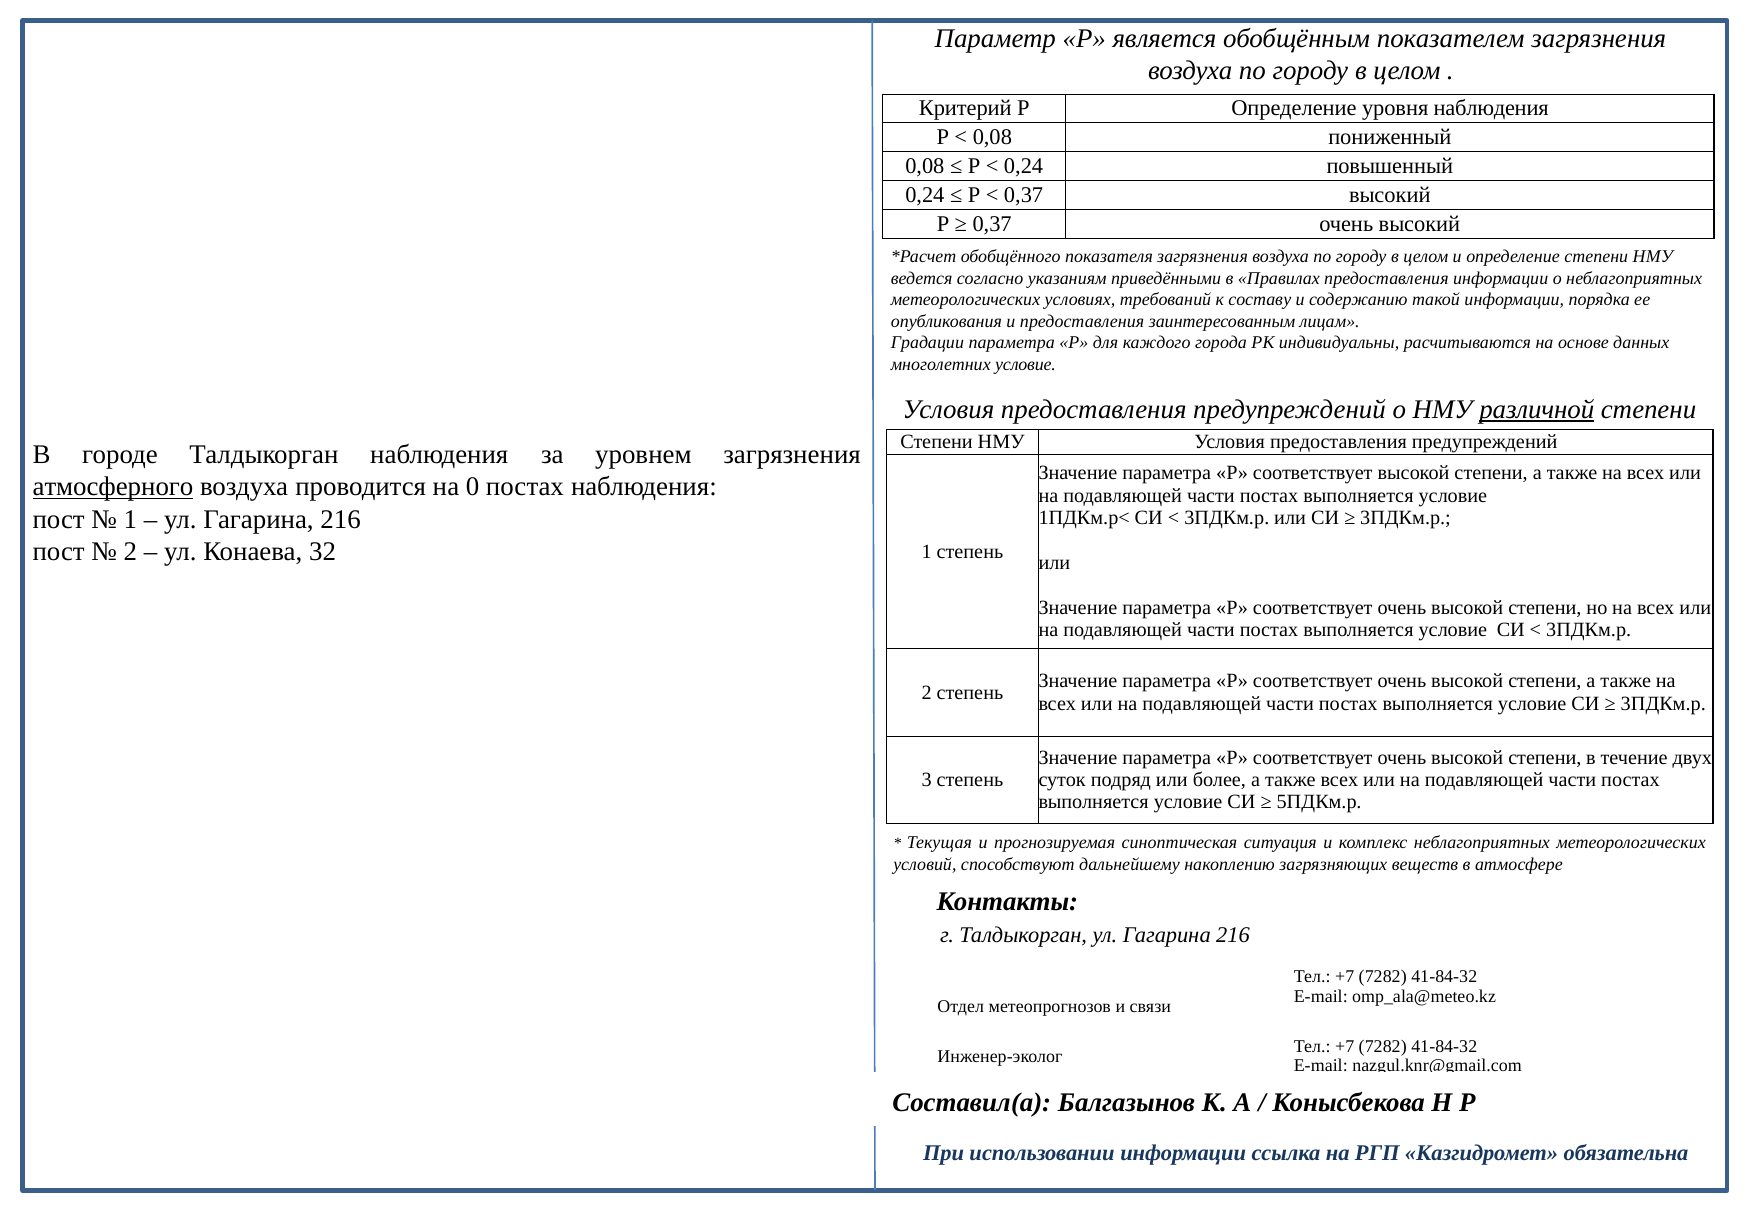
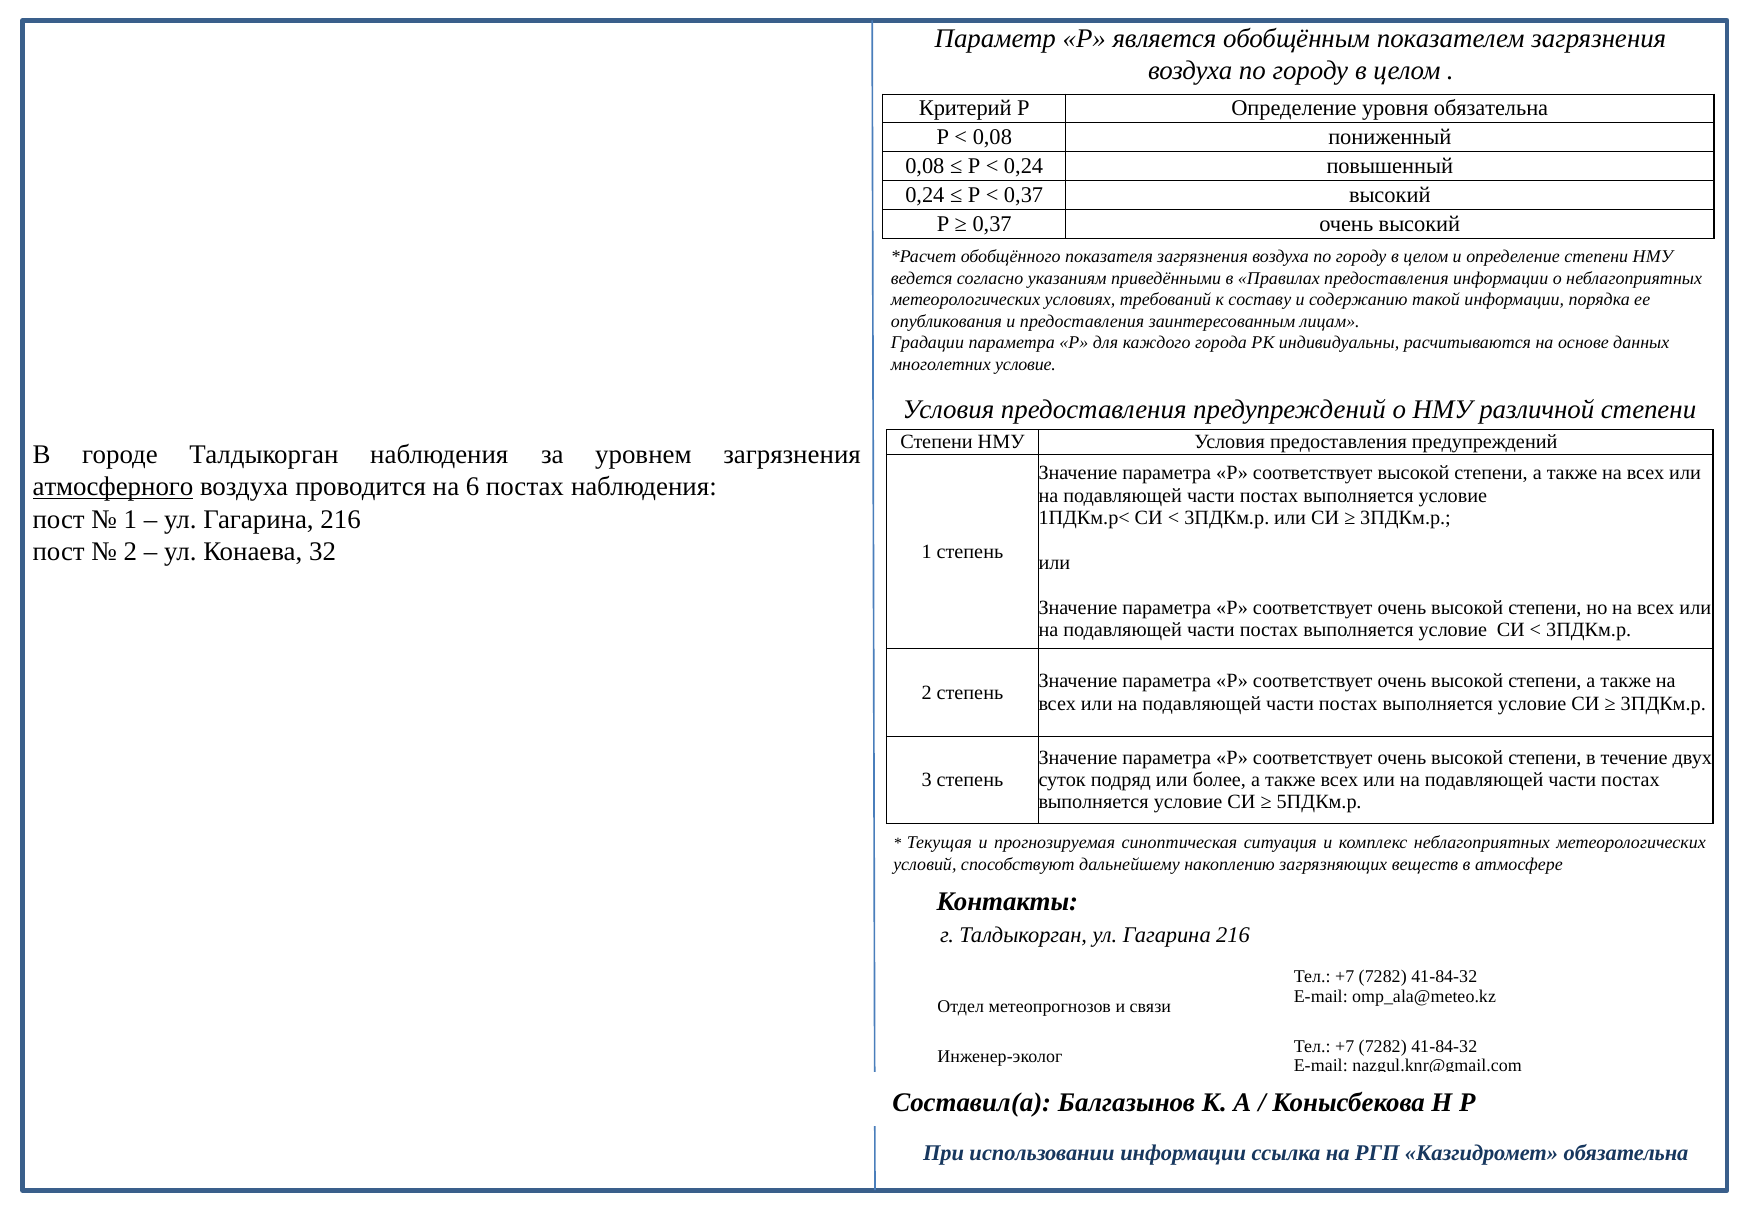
уровня наблюдения: наблюдения -> обязательна (1491, 108)
различной underline: present -> none (1537, 410)
0: 0 -> 6 (473, 487)
